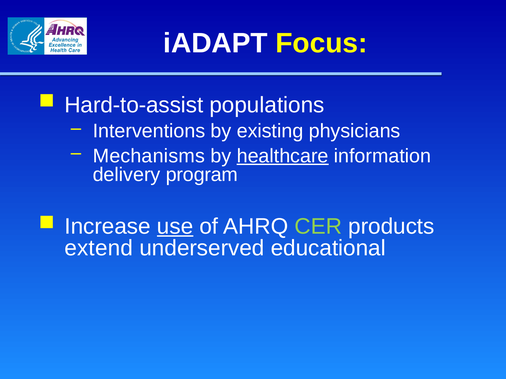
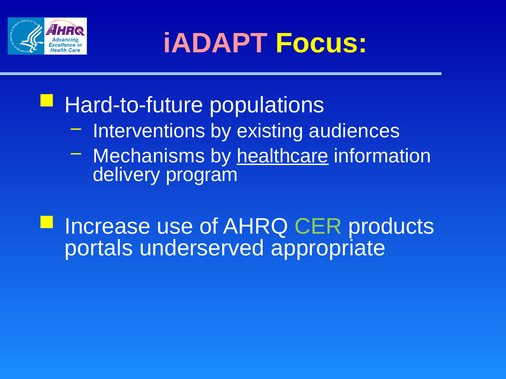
iADAPT colour: white -> pink (216, 43)
Hard-to-assist: Hard-to-assist -> Hard-to-future (134, 105)
physicians: physicians -> audiences (355, 131)
use underline: present -> none (175, 227)
extend: extend -> portals (99, 248)
educational: educational -> appropriate (328, 248)
